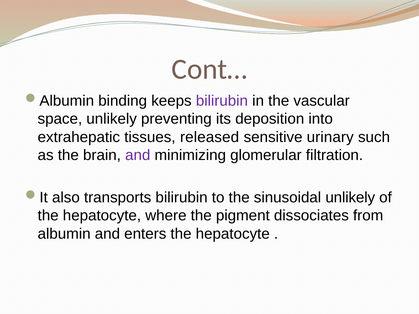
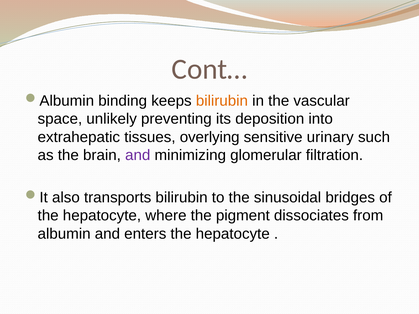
bilirubin colour: purple -> orange (222, 101)
released: released -> overlying (210, 137)
sinusoidal unlikely: unlikely -> bridges (350, 198)
